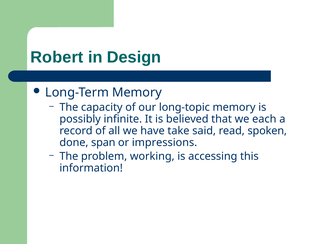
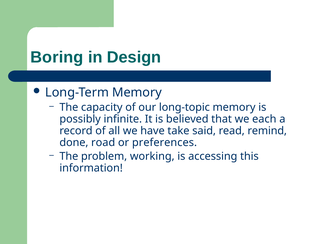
Robert: Robert -> Boring (57, 57)
spoken: spoken -> remind (267, 131)
span: span -> road (103, 142)
impressions: impressions -> preferences (165, 142)
